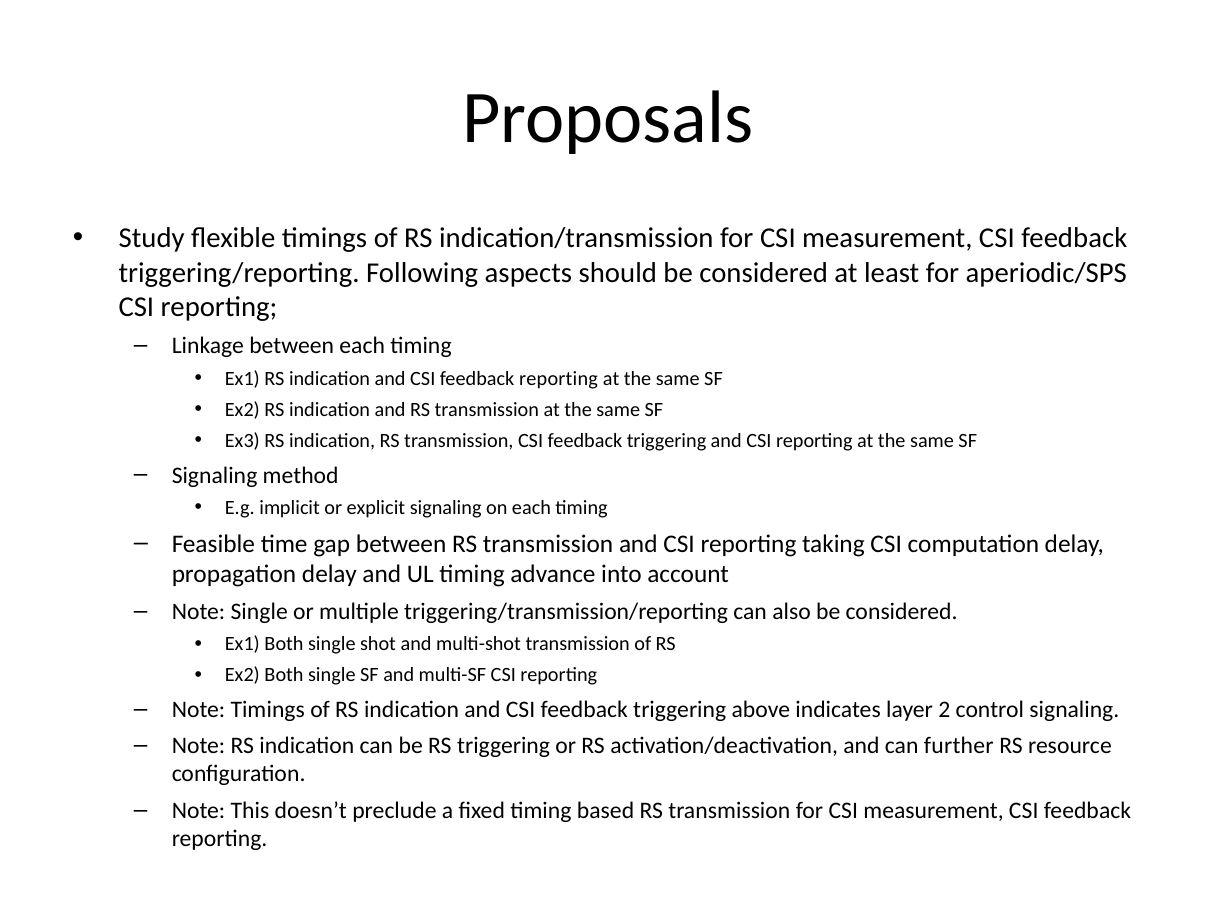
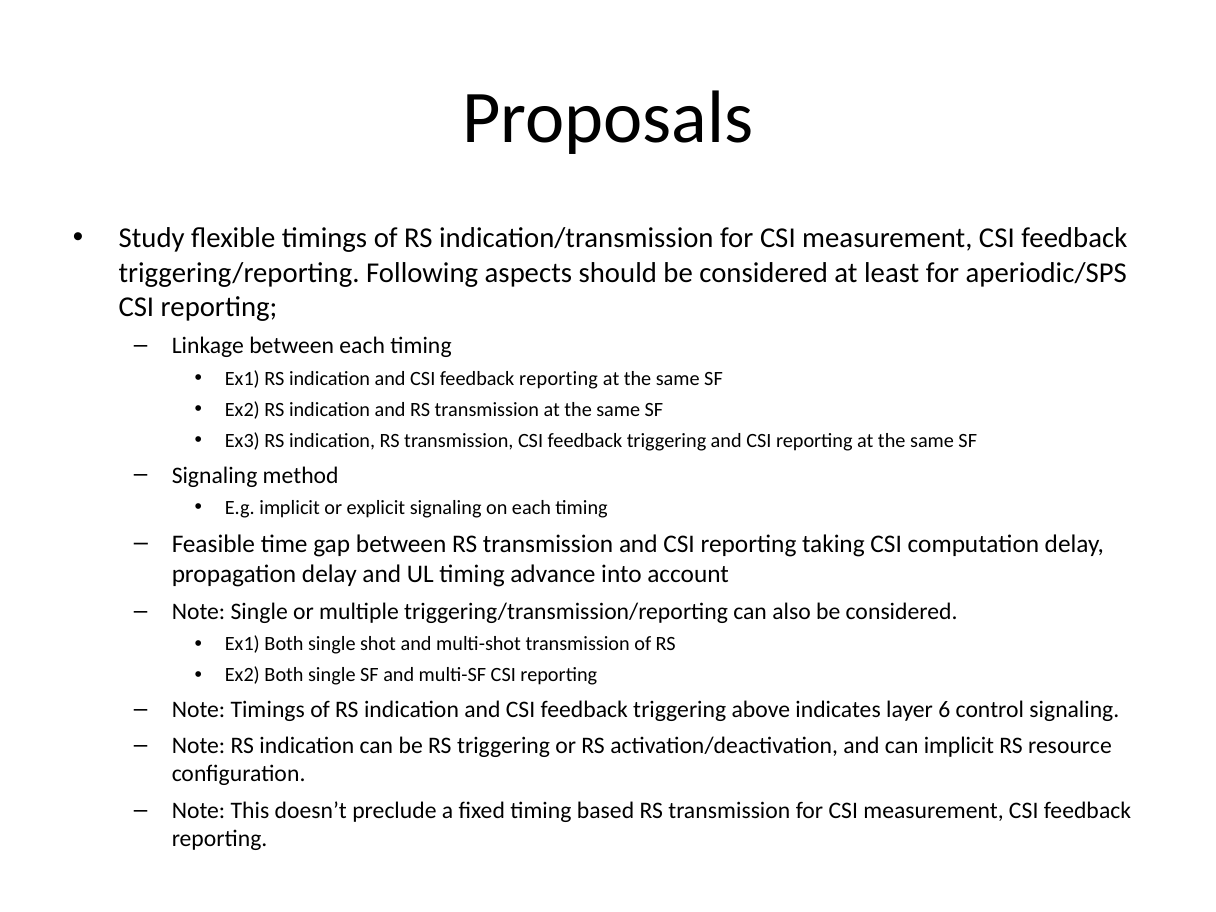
2: 2 -> 6 (944, 710)
can further: further -> implicit (959, 746)
